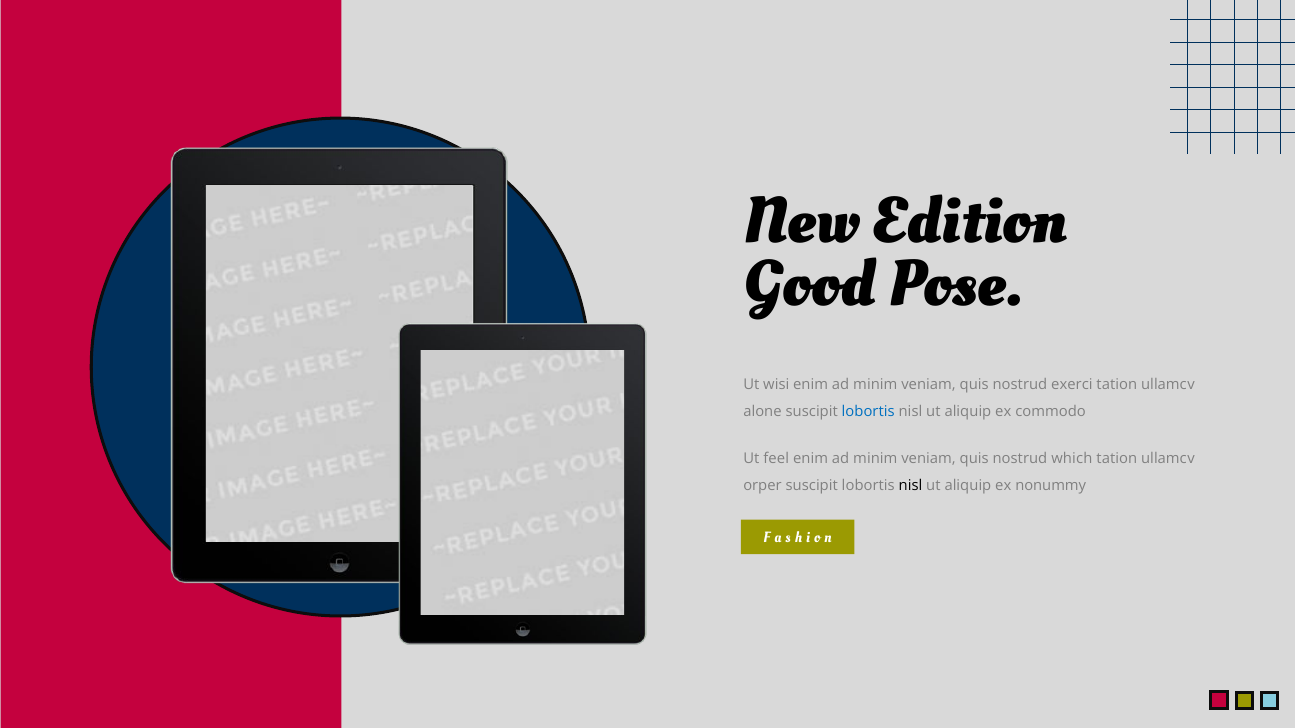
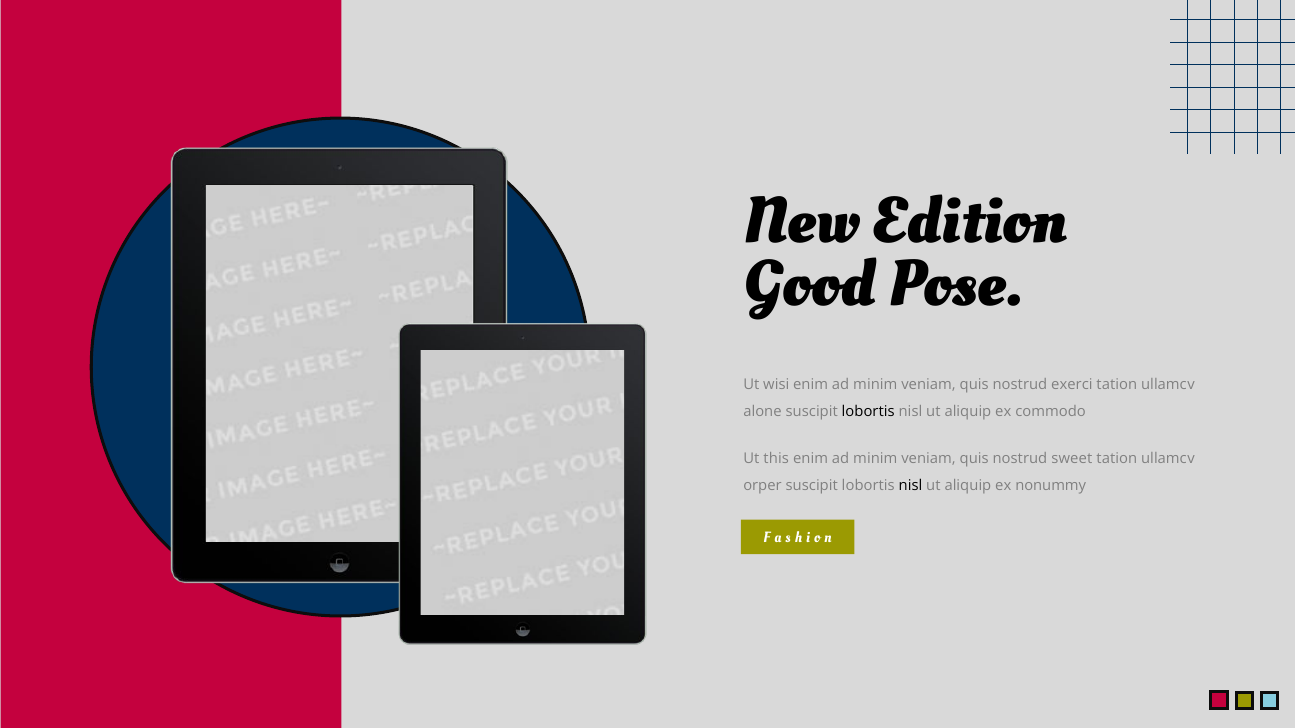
lobortis colour: blue -> black (868, 412)
feel: feel -> this (776, 459)
which: which -> sweet (1072, 459)
